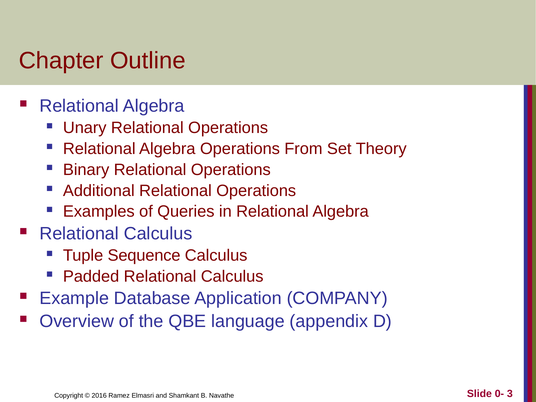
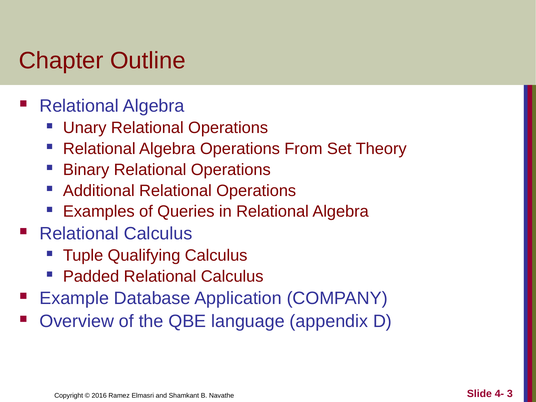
Sequence: Sequence -> Qualifying (144, 255)
0-: 0- -> 4- (499, 394)
